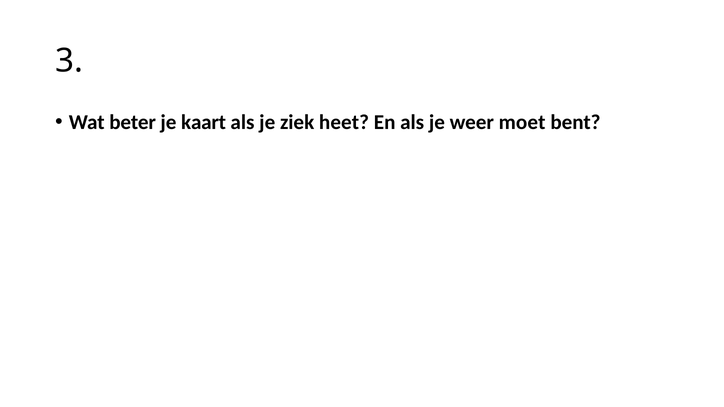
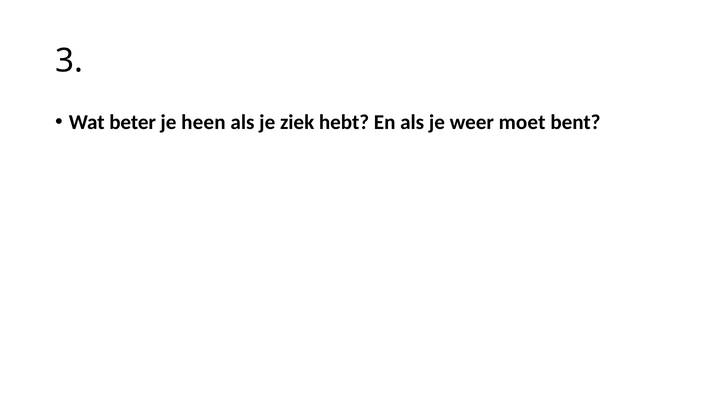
kaart: kaart -> heen (203, 122)
heet: heet -> hebt (344, 122)
